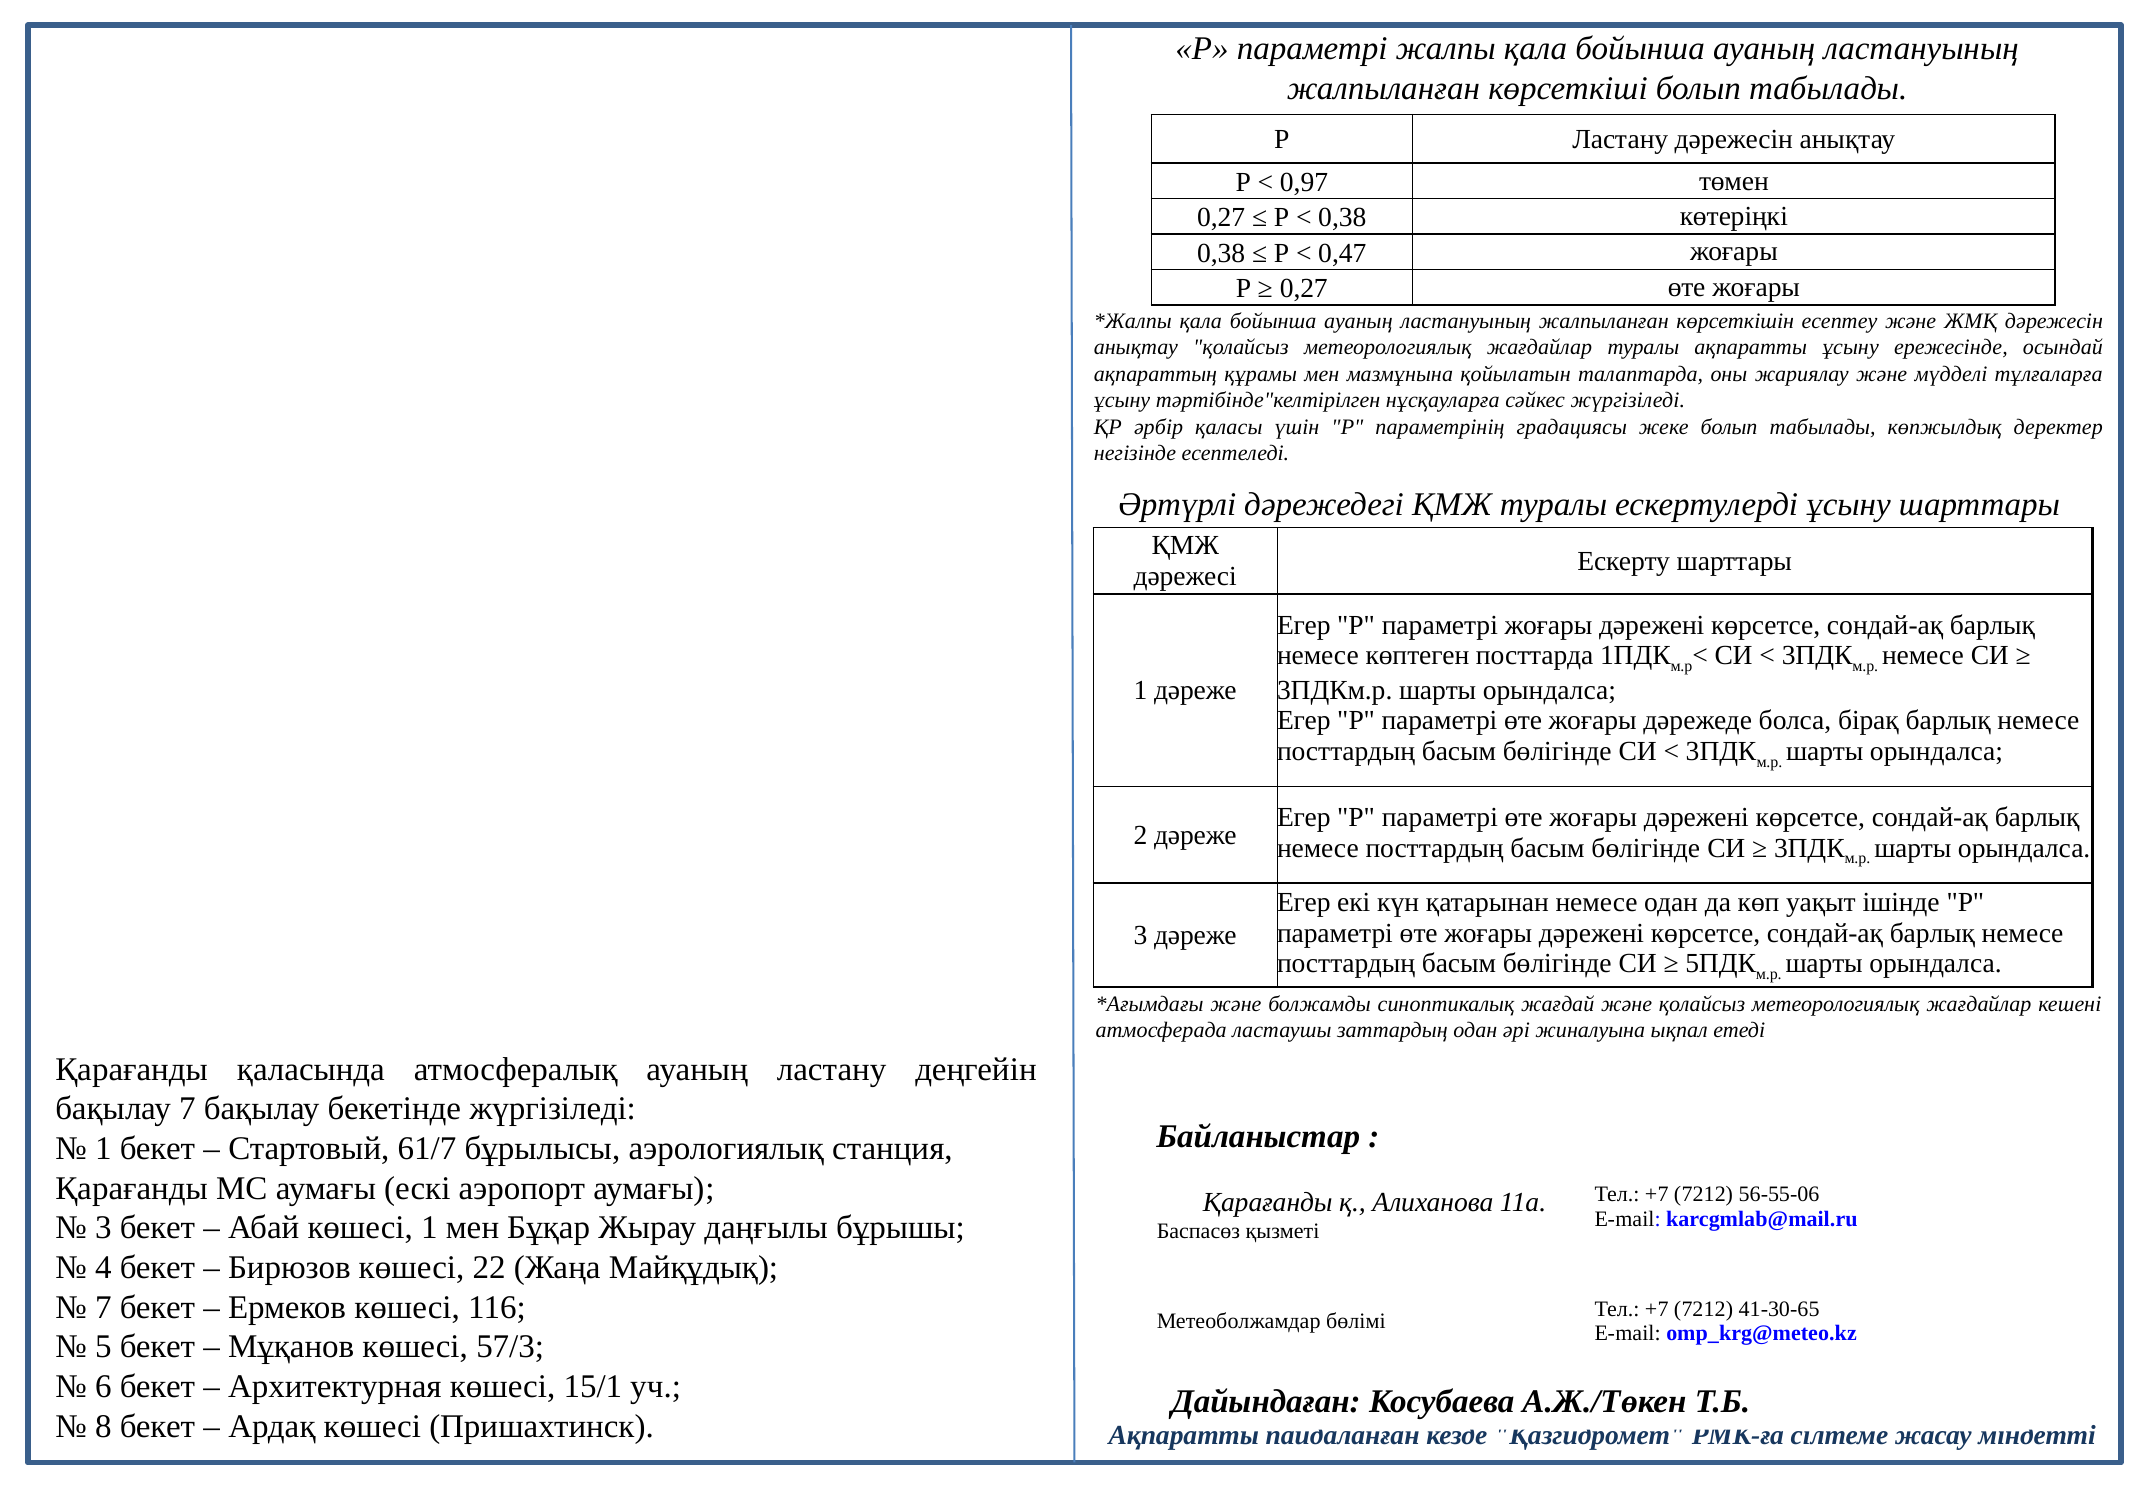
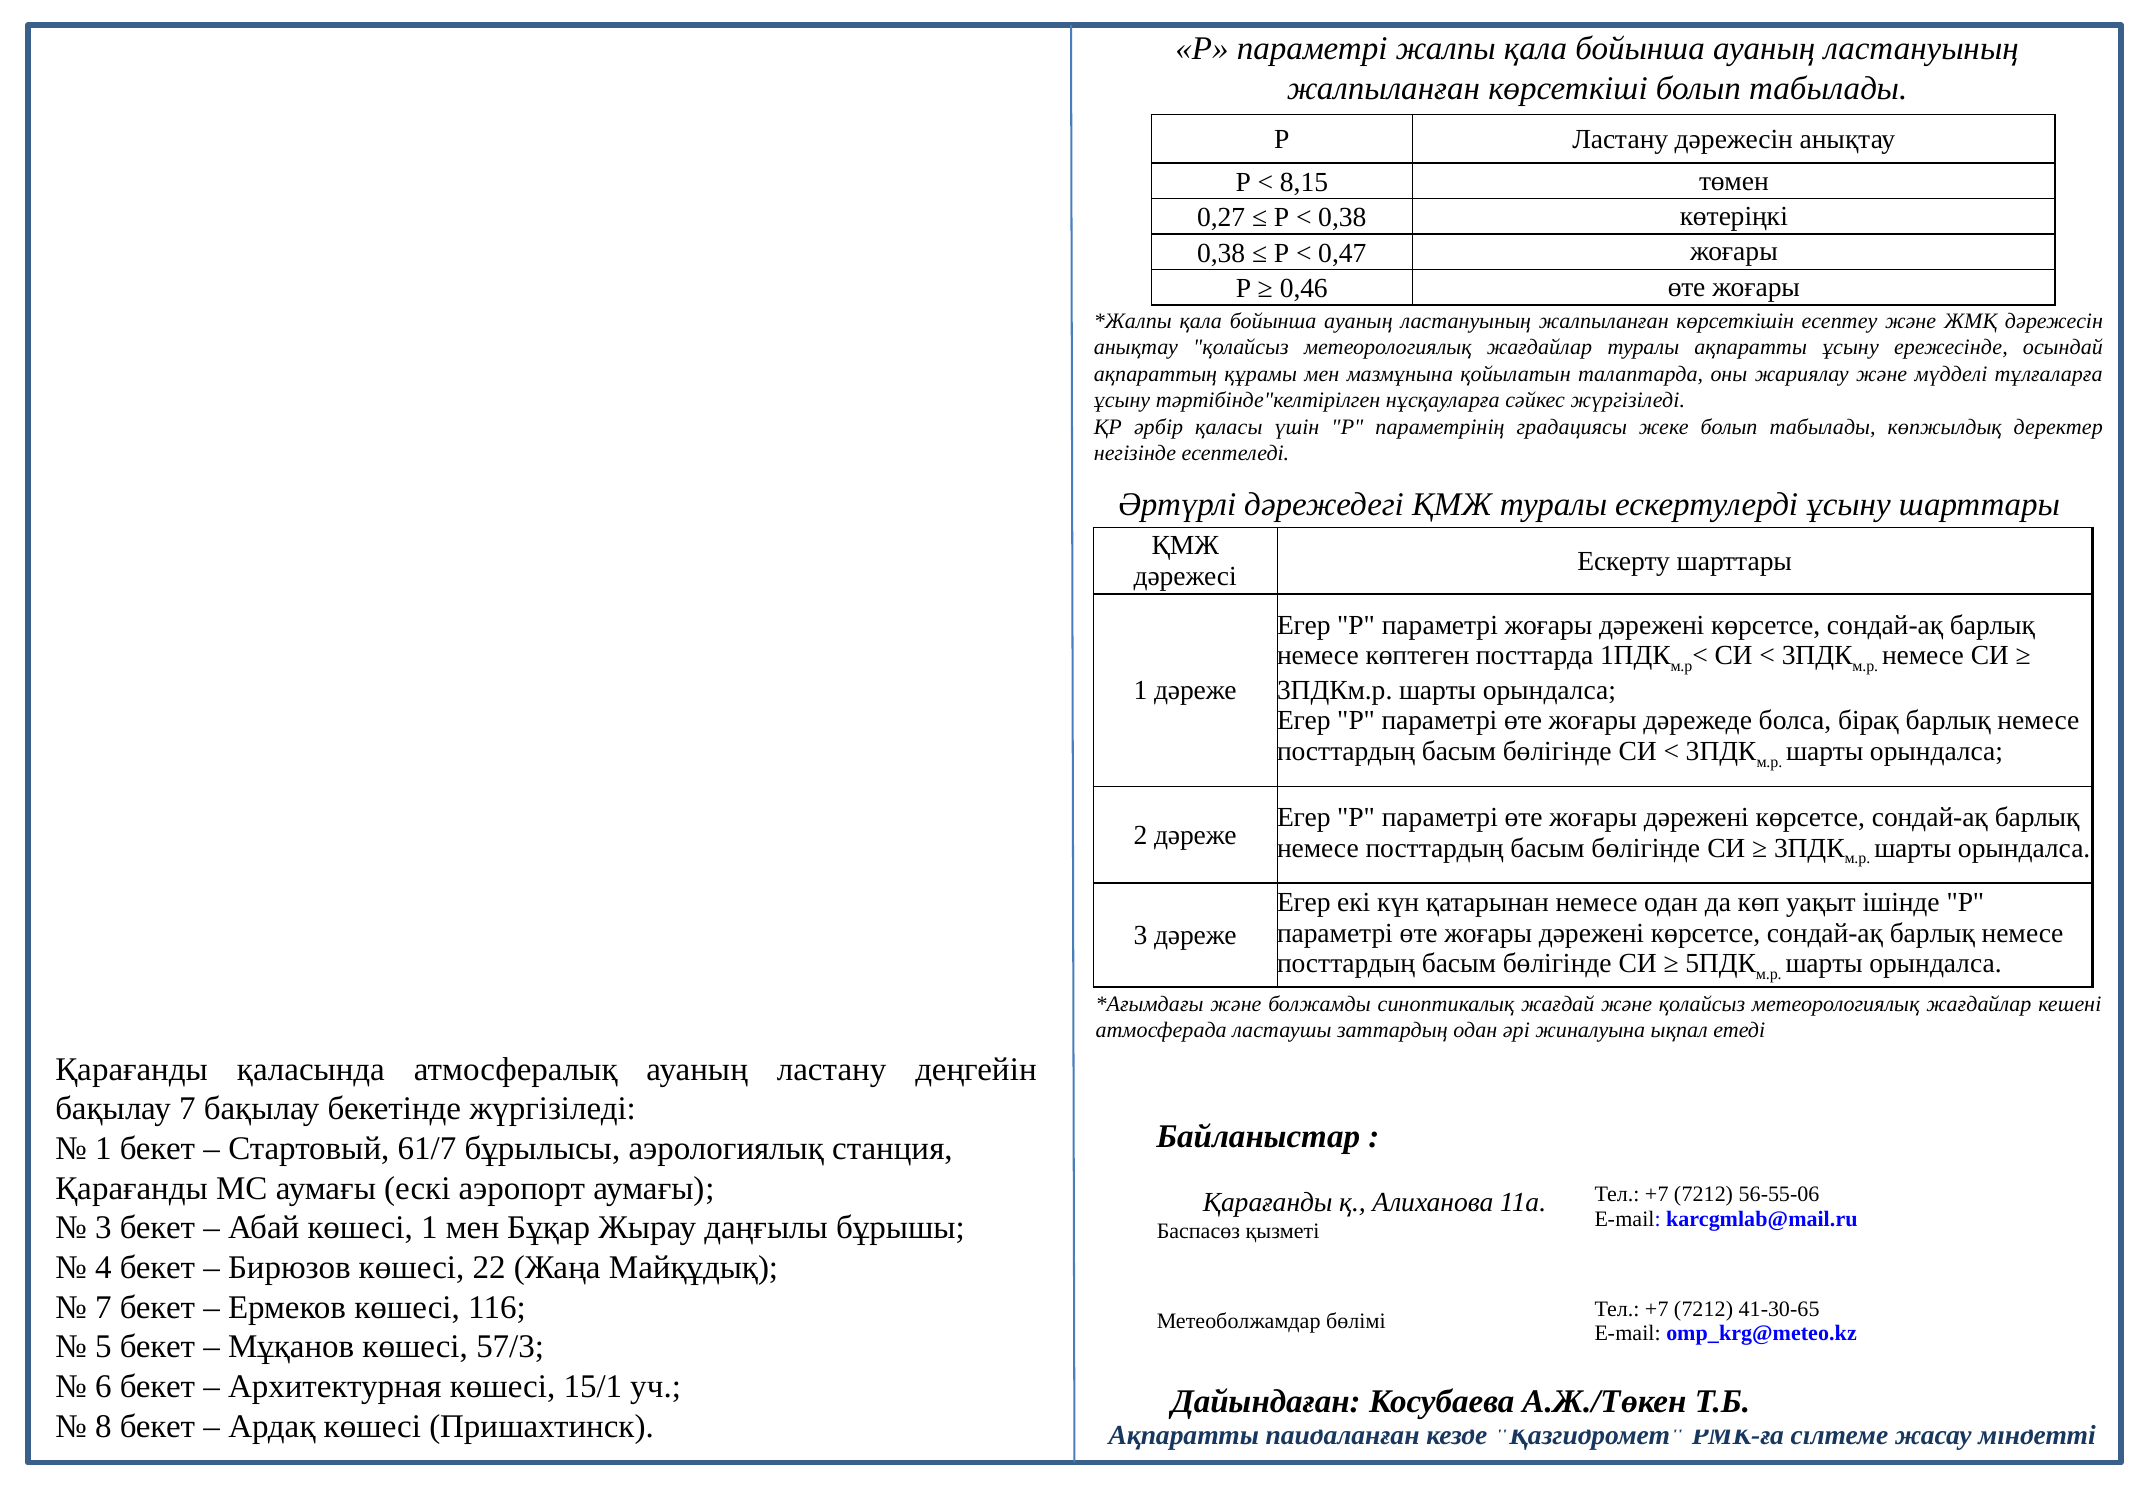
0,97: 0,97 -> 8,15 (1304, 182)
0,27: 0,27 -> 0,46 (1304, 288)
